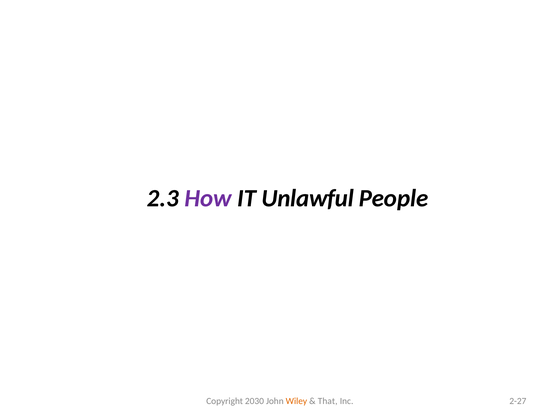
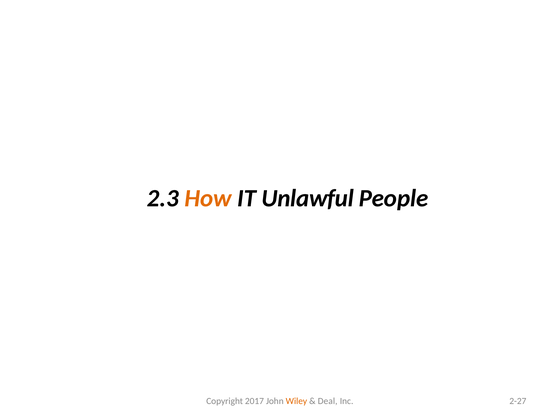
How colour: purple -> orange (208, 198)
2030: 2030 -> 2017 (254, 401)
That: That -> Deal (328, 401)
